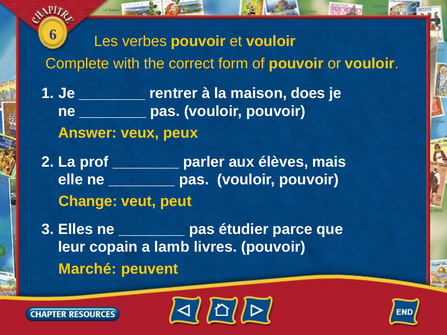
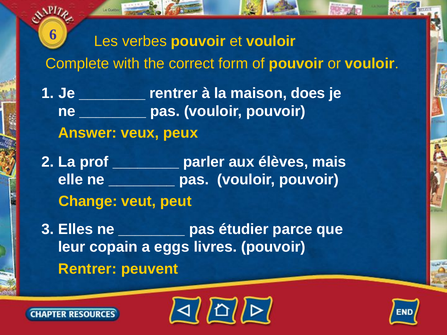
lamb: lamb -> eggs (172, 247)
Marché: Marché -> Rentrer (88, 269)
